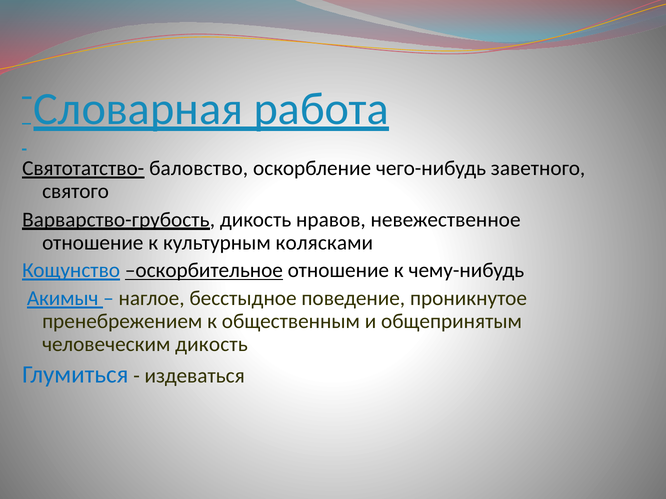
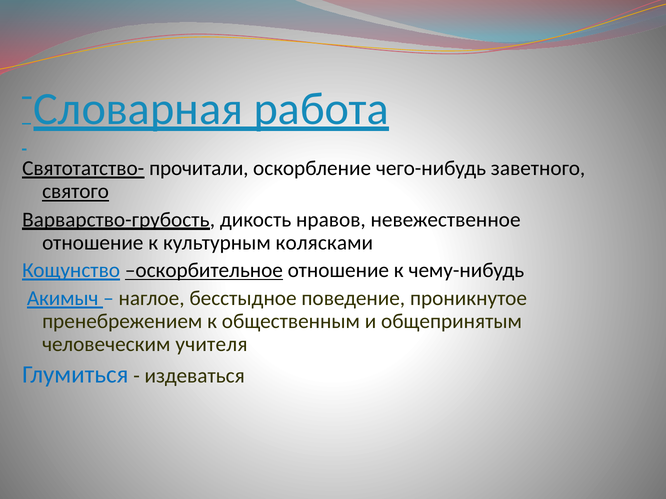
баловство: баловство -> прочитали (199, 169)
святого underline: none -> present (75, 192)
человеческим дикость: дикость -> учителя (211, 344)
